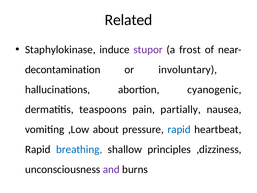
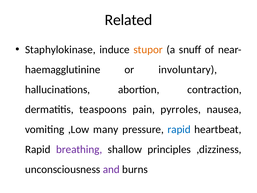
stupor colour: purple -> orange (148, 50)
frost: frost -> snuff (190, 50)
decontamination: decontamination -> haemagglutinine (63, 70)
cyanogenic: cyanogenic -> contraction (214, 89)
partially: partially -> pyrroles (181, 109)
about: about -> many (106, 129)
breathing colour: blue -> purple (79, 149)
